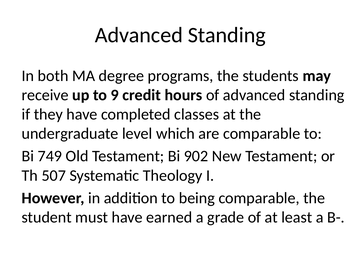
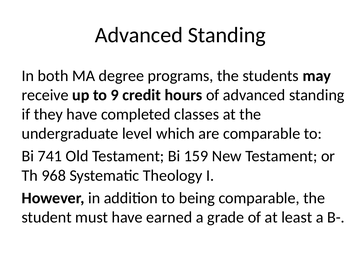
749: 749 -> 741 (50, 156)
902: 902 -> 159 (196, 156)
507: 507 -> 968 (54, 175)
